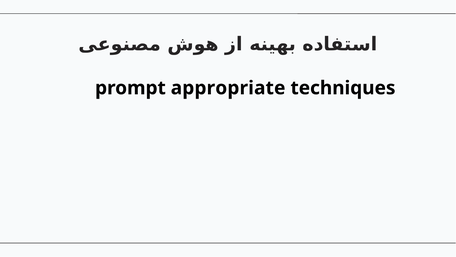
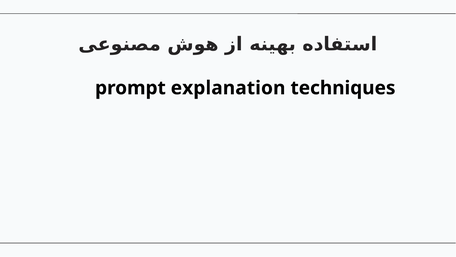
appropriate: appropriate -> explanation (228, 88)
